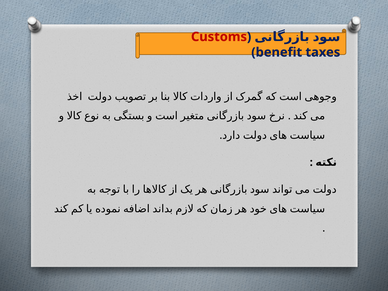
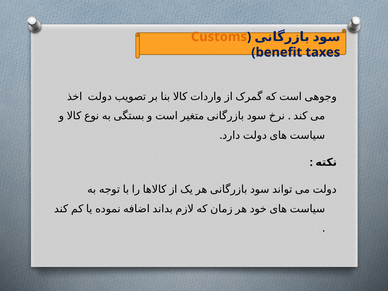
Customs colour: red -> orange (219, 37)
